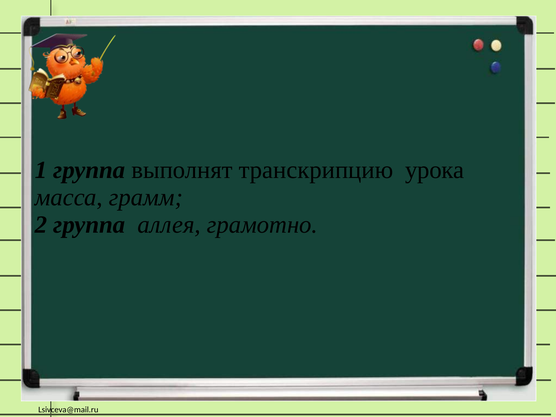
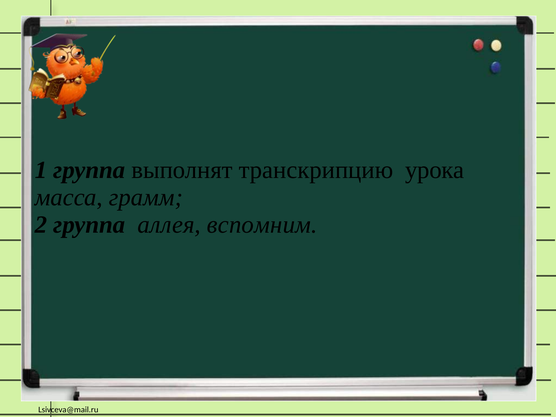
грамотно: грамотно -> вспомним (262, 225)
